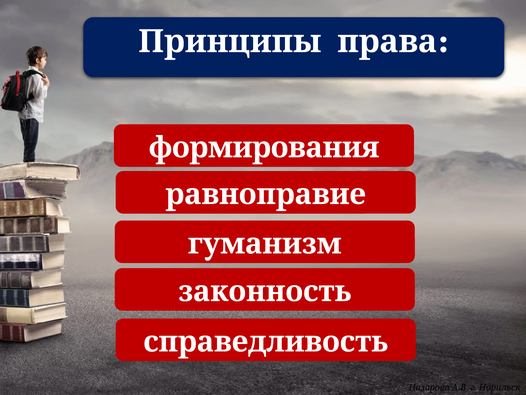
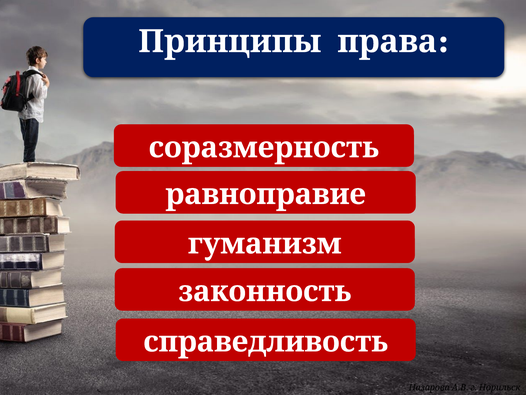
формирования: формирования -> соразмерность (264, 147)
